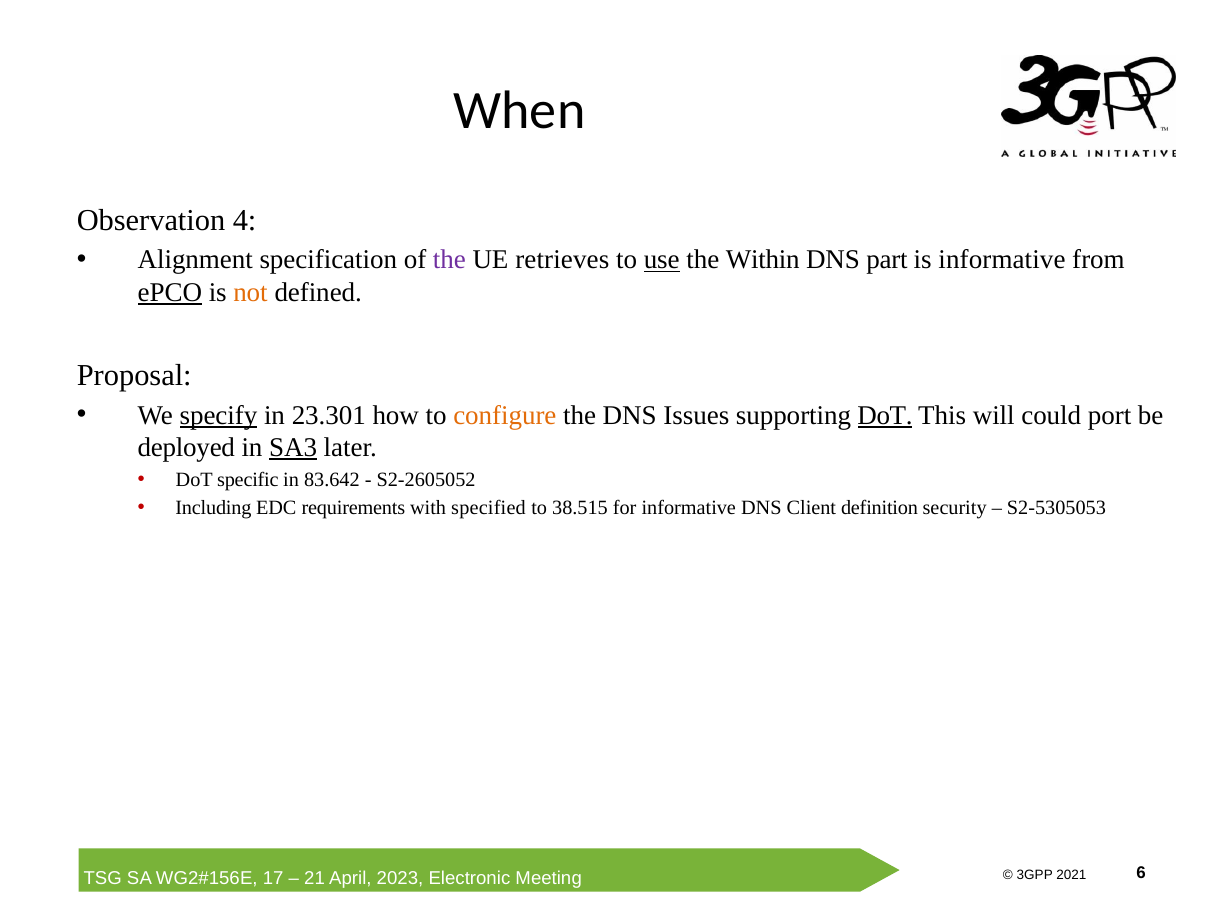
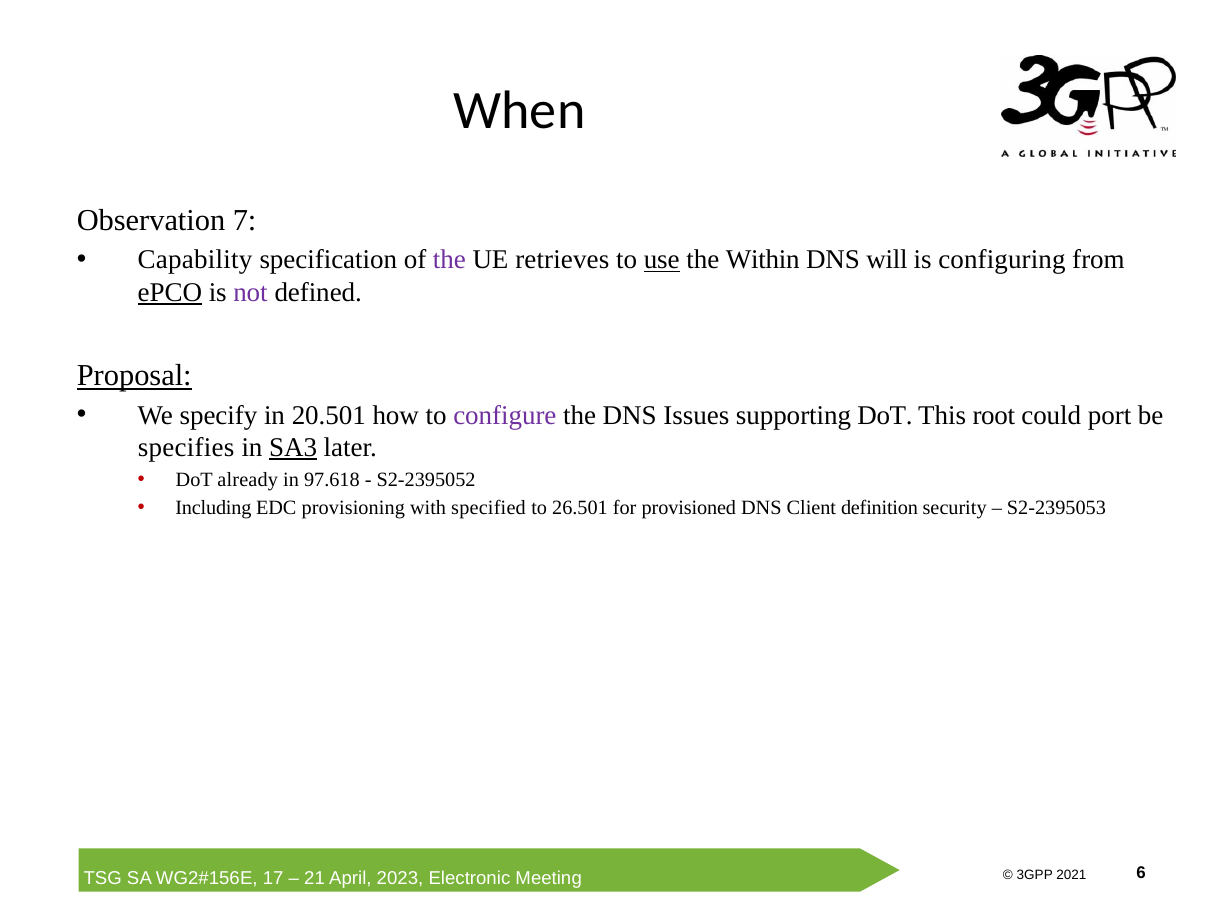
4: 4 -> 7 (245, 220)
Alignment: Alignment -> Capability (195, 260)
part: part -> will (887, 260)
is informative: informative -> configuring (1002, 260)
not colour: orange -> purple (250, 292)
Proposal underline: none -> present (134, 375)
specify underline: present -> none (218, 415)
23.301: 23.301 -> 20.501 (329, 415)
configure colour: orange -> purple (505, 415)
DoT underline: present -> none (885, 415)
will: will -> root (994, 415)
deployed: deployed -> specifies (186, 448)
specific: specific -> already (248, 480)
83.642: 83.642 -> 97.618 (332, 480)
S2-2605052: S2-2605052 -> S2-2395052 (426, 480)
requirements: requirements -> provisioning (353, 508)
38.515: 38.515 -> 26.501 (580, 508)
for informative: informative -> provisioned (689, 508)
S2-5305053: S2-5305053 -> S2-2395053 (1056, 508)
